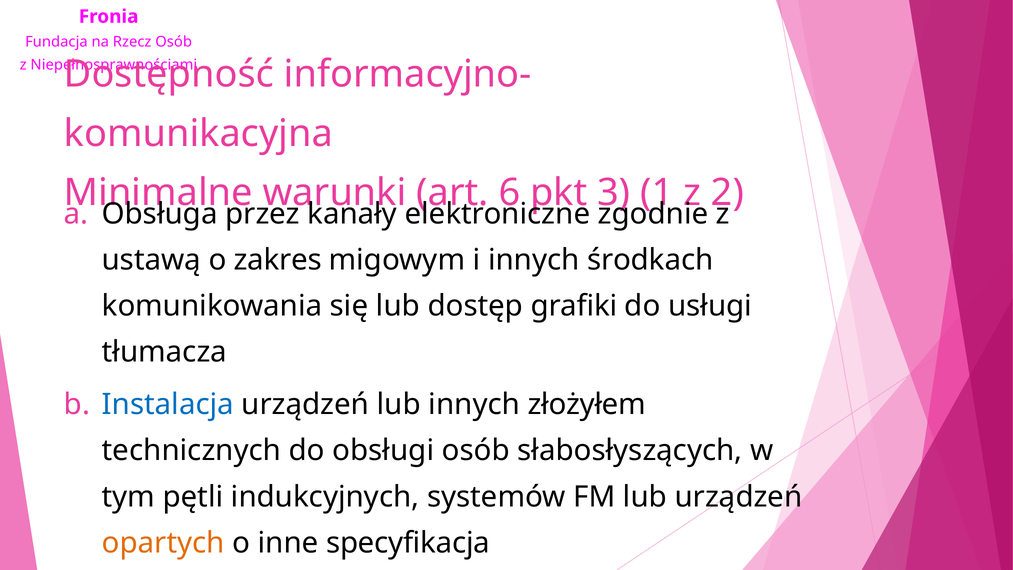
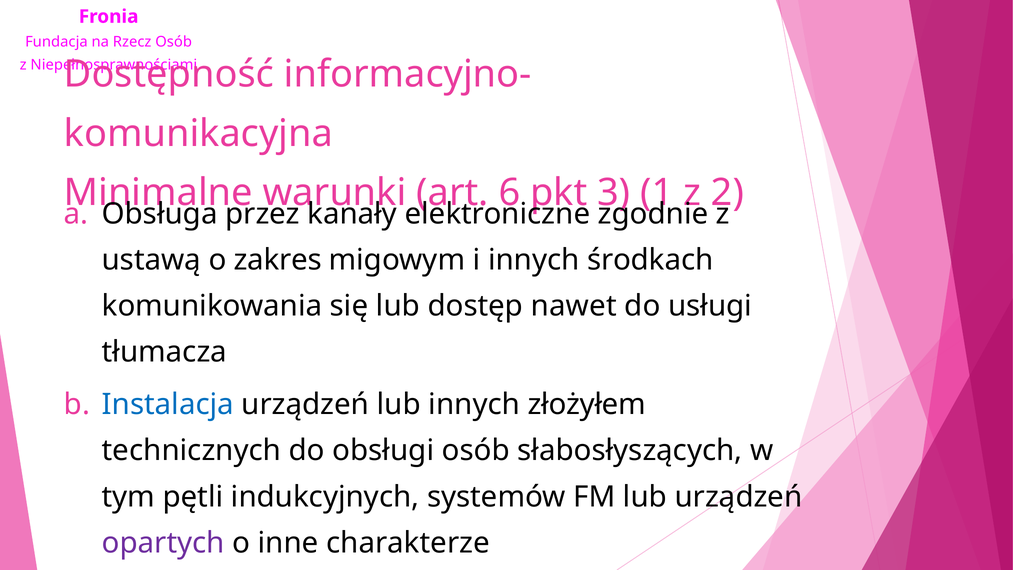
grafiki: grafiki -> nawet (574, 306)
opartych colour: orange -> purple (163, 543)
specyfikacja: specyfikacja -> charakterze (408, 543)
